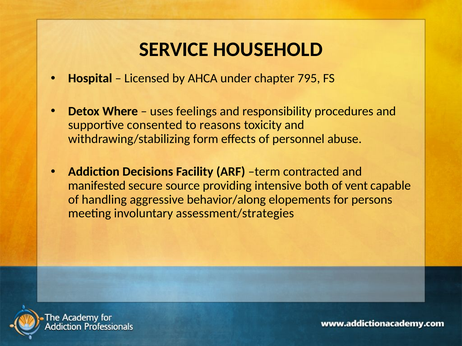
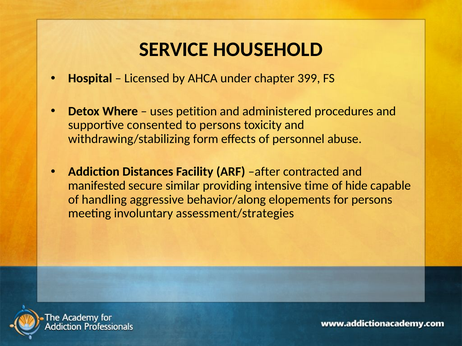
795: 795 -> 399 (309, 78)
feelings: feelings -> petition (196, 111)
responsibility: responsibility -> administered (277, 111)
to reasons: reasons -> persons (220, 125)
Decisions: Decisions -> Distances (148, 172)
term: term -> after (264, 172)
source: source -> similar (183, 186)
both: both -> time (317, 186)
vent: vent -> hide (356, 186)
